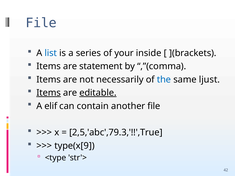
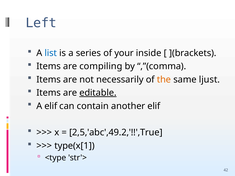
File: File -> Left (41, 23)
statement: statement -> compiling (101, 66)
the colour: blue -> orange (164, 80)
Items underline: present -> none (49, 93)
another file: file -> elif (154, 106)
2,5,'abc',79.3,'!!',True: 2,5,'abc',79.3,'!!',True -> 2,5,'abc',49.2,'!!',True (116, 133)
type(x[9: type(x[9 -> type(x[1 (75, 146)
